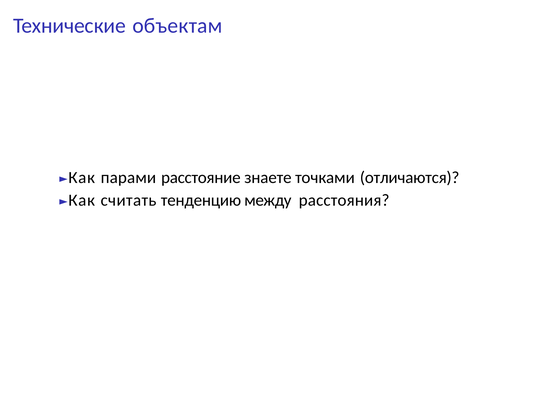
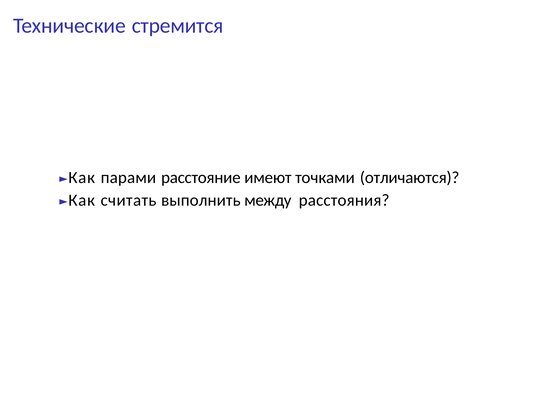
объектам: объектам -> стремится (178, 26)
знаете: знаете -> имеют (268, 178)
тенденцию: тенденцию -> выполнить (201, 200)
